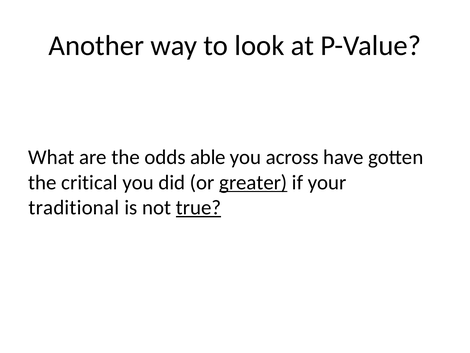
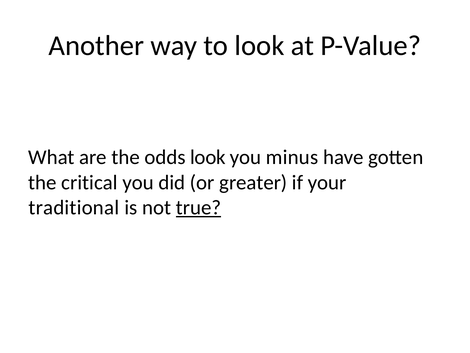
odds able: able -> look (208, 157)
across: across -> minus (292, 157)
greater underline: present -> none (253, 182)
